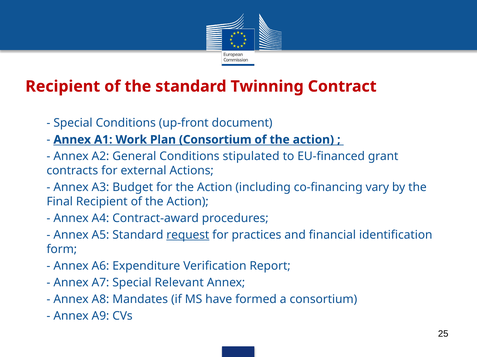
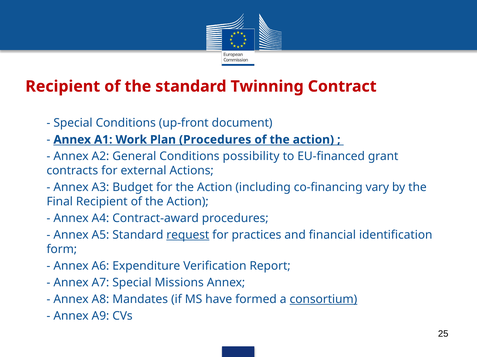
Plan Consortium: Consortium -> Procedures (215, 140)
stipulated: stipulated -> possibility (251, 157)
Relevant: Relevant -> Missions (179, 283)
consortium underline: none -> present (323, 300)
